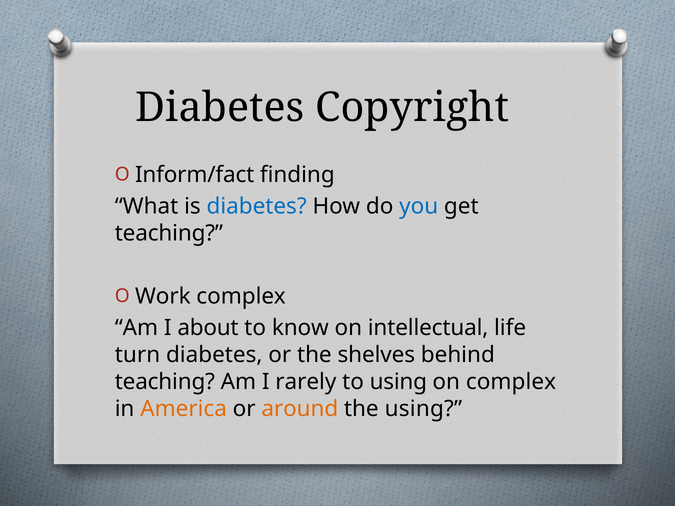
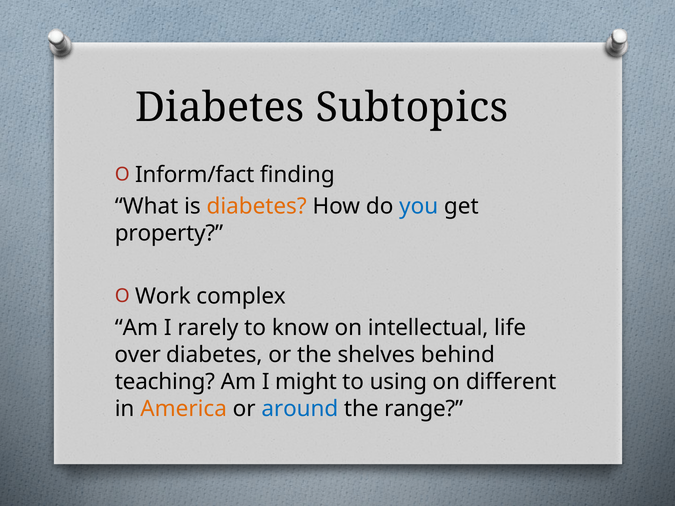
Copyright: Copyright -> Subtopics (412, 108)
diabetes colour: blue -> orange (257, 206)
teaching: teaching -> property (169, 233)
about: about -> rarely (208, 328)
turn: turn -> over (138, 355)
rarely: rarely -> might (306, 382)
on complex: complex -> different (511, 382)
around colour: orange -> blue (300, 409)
the using: using -> range (424, 409)
